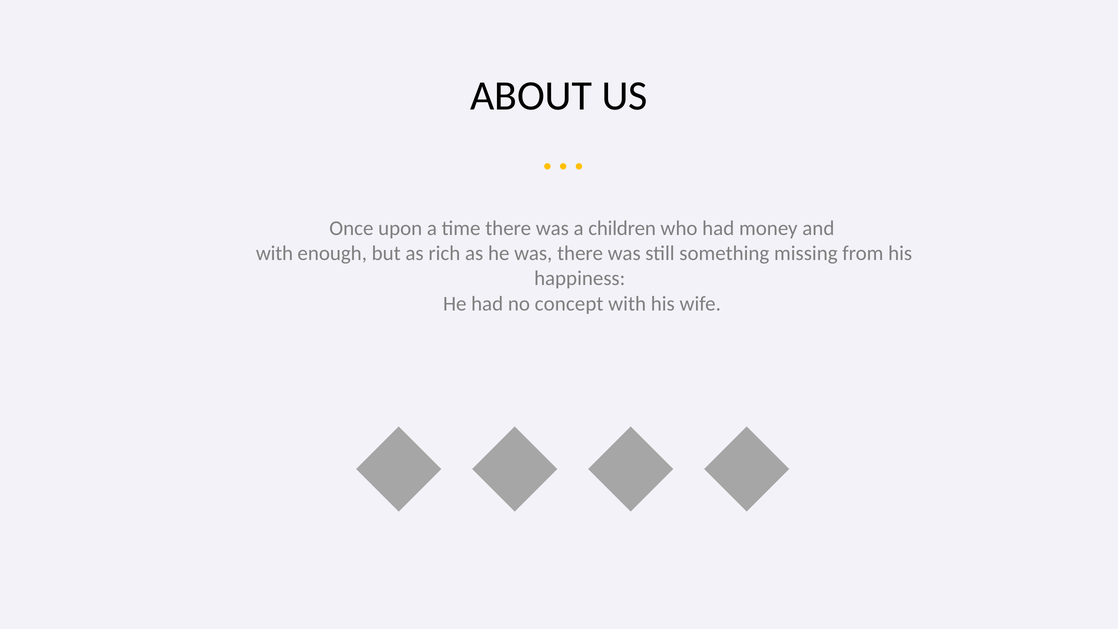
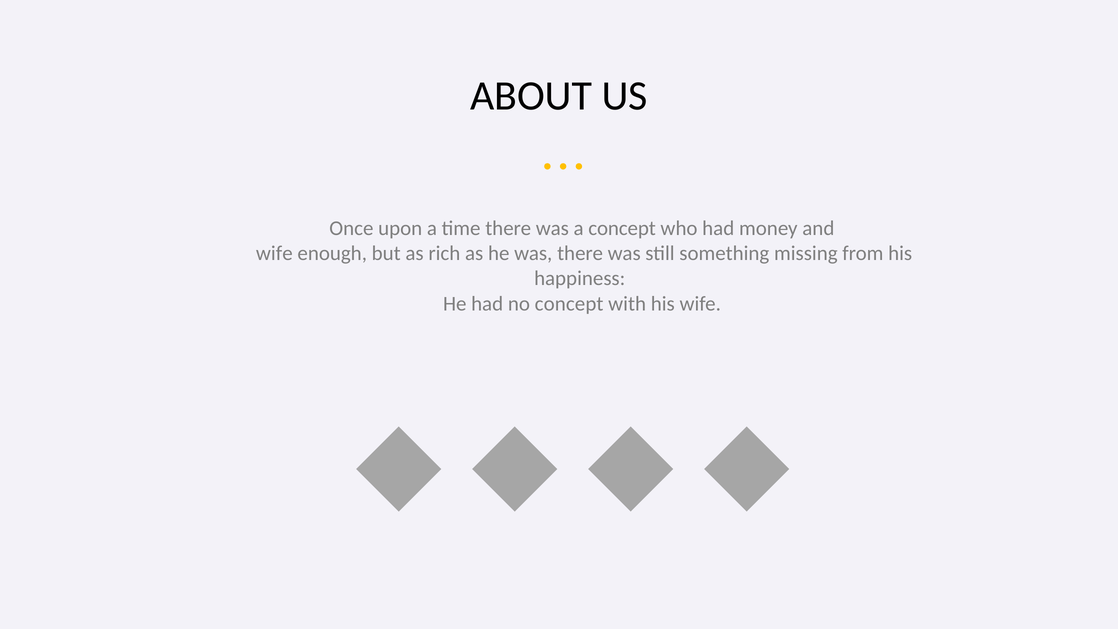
a children: children -> concept (622, 228)
with: with -> wife (274, 253)
